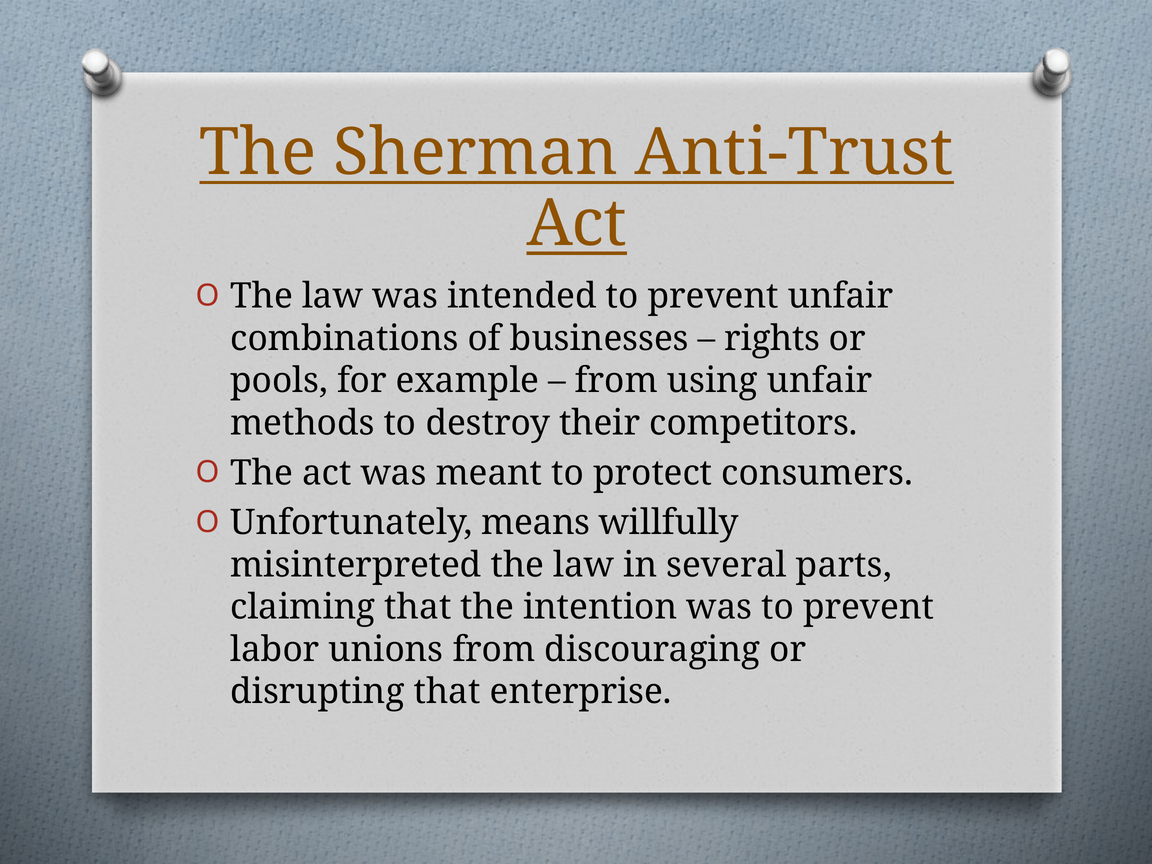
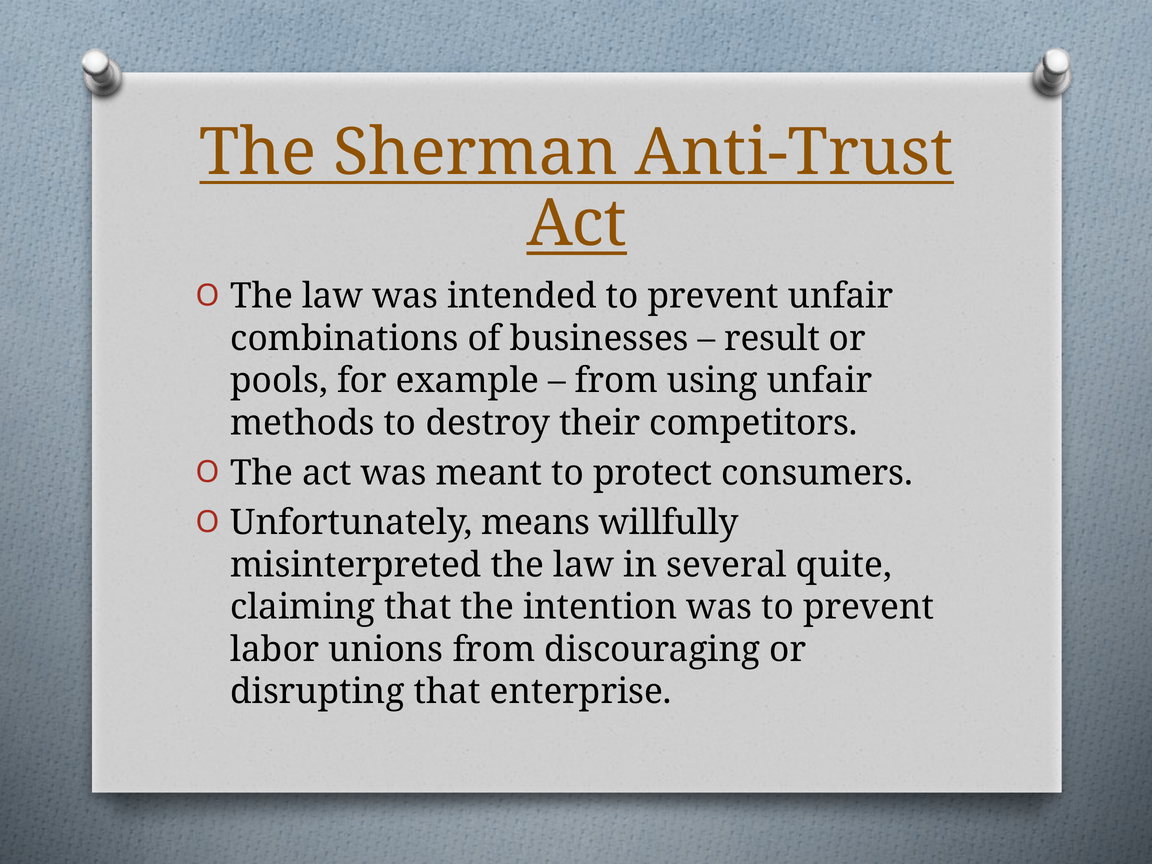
rights: rights -> result (772, 339)
parts: parts -> quite (844, 565)
